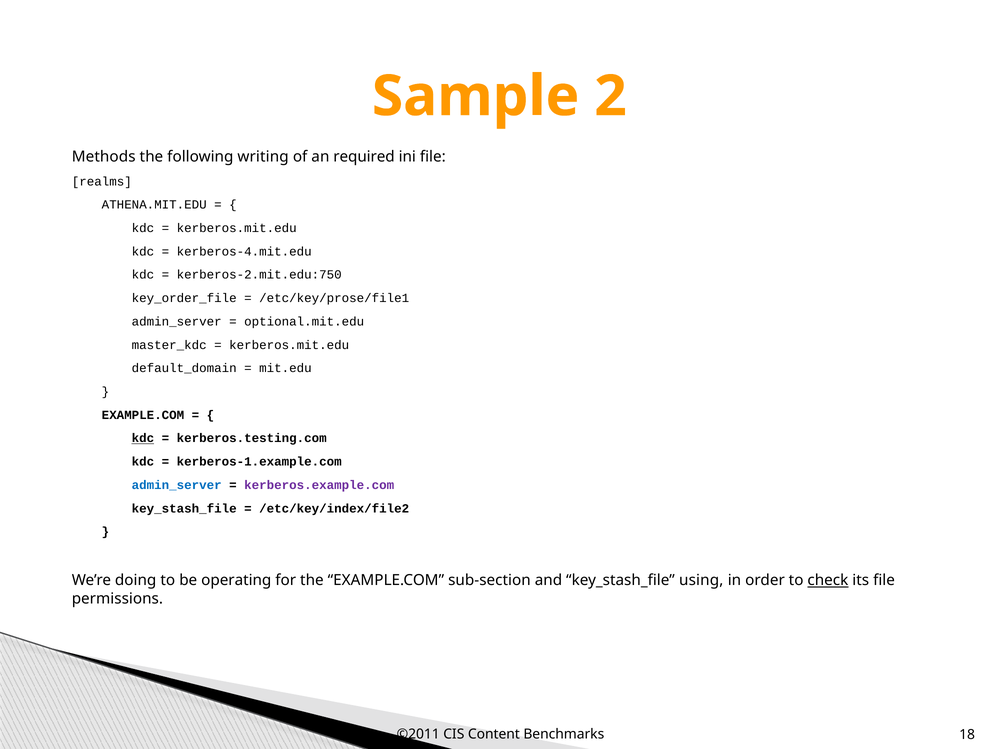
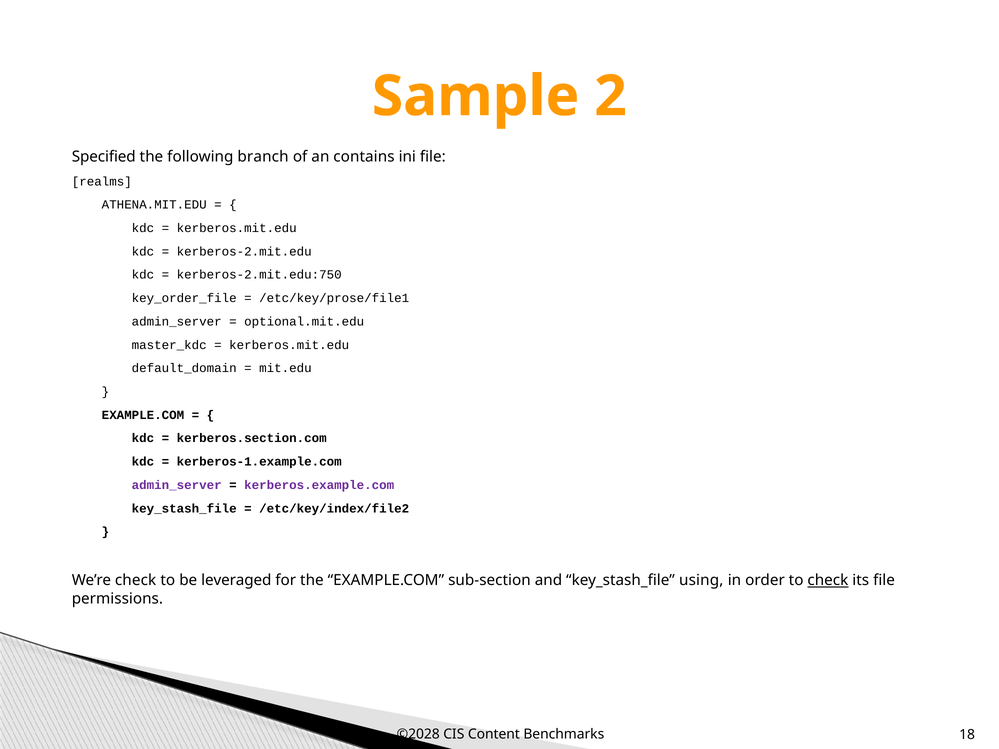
Methods: Methods -> Specified (104, 157)
writing: writing -> branch (263, 157)
required: required -> contains (364, 157)
kerberos-4.mit.edu: kerberos-4.mit.edu -> kerberos-2.mit.edu (244, 252)
kdc underline: present -> none (143, 438)
kerberos.testing.com: kerberos.testing.com -> kerberos.section.com (252, 438)
admin_server colour: blue -> purple (177, 485)
We’re doing: doing -> check (136, 580)
operating: operating -> leveraged (236, 580)
©2011: ©2011 -> ©2028 (418, 734)
